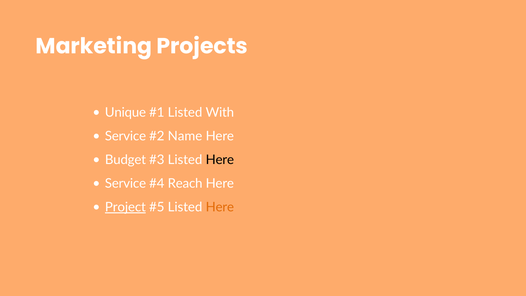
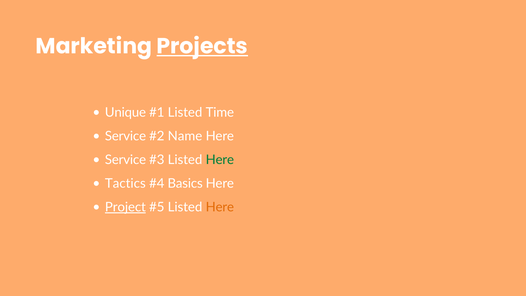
Projects underline: none -> present (202, 46)
With: With -> Time (220, 112)
Budget: Budget -> Service (125, 160)
Here colour: black -> green (220, 160)
Service: Service -> Tactics (125, 183)
Reach: Reach -> Basics (185, 183)
